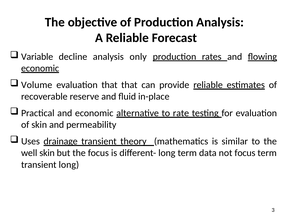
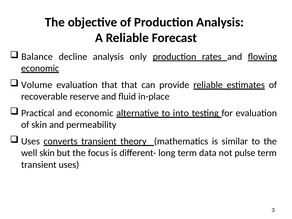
Variable: Variable -> Balance (37, 57)
rate: rate -> into (181, 113)
drainage: drainage -> converts (61, 141)
not focus: focus -> pulse (245, 153)
transient long: long -> uses (69, 165)
